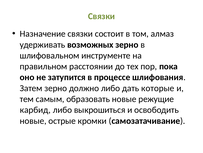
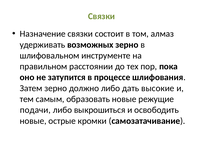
которые: которые -> высокие (158, 88)
карбид: карбид -> подачи (35, 109)
